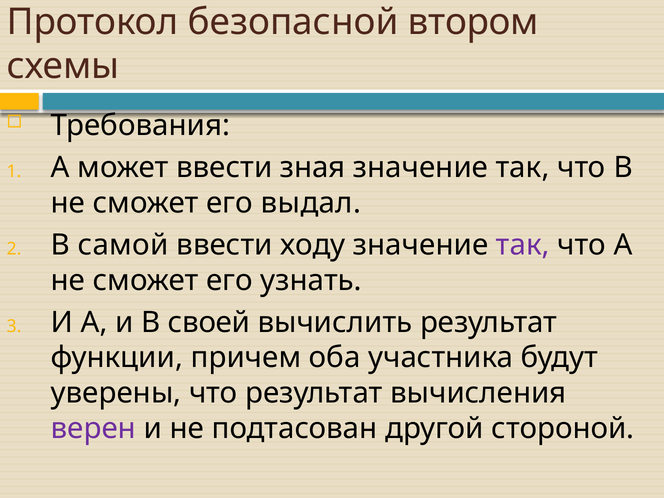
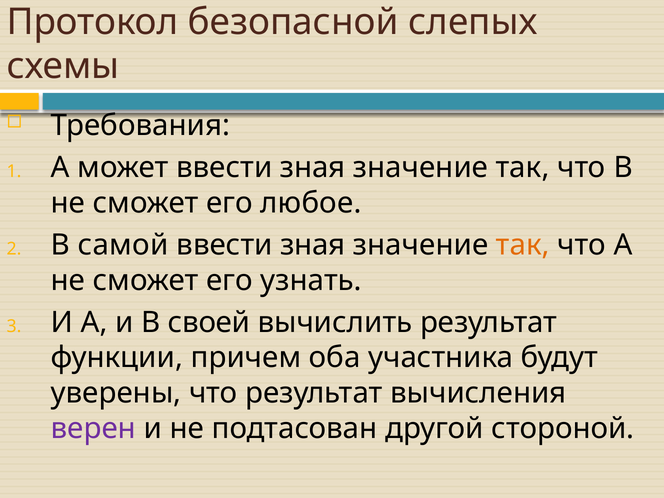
втором: втором -> слепых (473, 22)
выдал: выдал -> любое (311, 203)
ходу: ходу -> зная (313, 245)
так colour: purple -> orange (523, 245)
